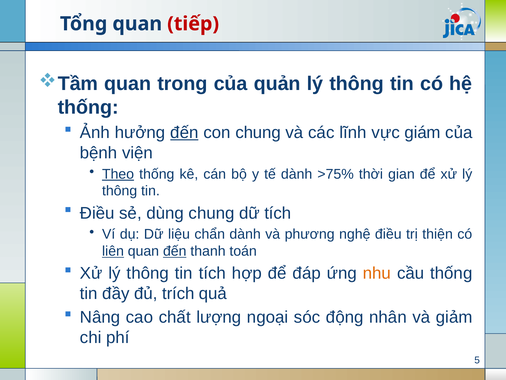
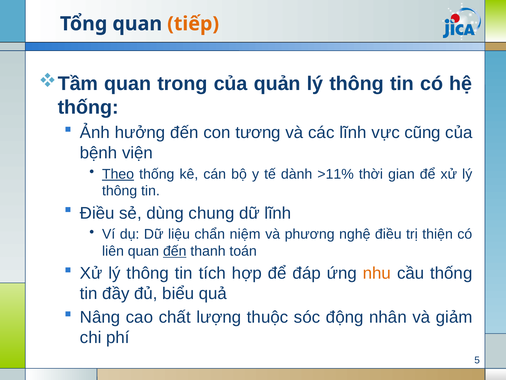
tiếp colour: red -> orange (193, 24)
đến underline: present -> none (184, 132)
con chung: chung -> tương (258, 132)
giám: giám -> cũng (423, 132)
>75%: >75% -> >11% (336, 174)
dữ tích: tích -> lĩnh (278, 213)
chẩn dành: dành -> niệm (245, 234)
liên underline: present -> none (113, 251)
trích: trích -> biểu (178, 293)
ngoại: ngoại -> thuộc (268, 317)
